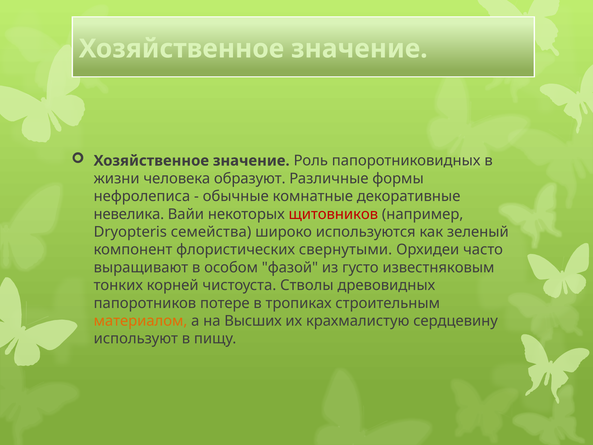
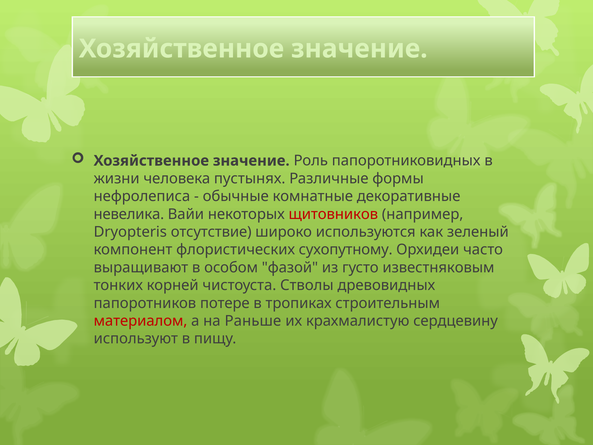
образуют: образуют -> пустынях (250, 178)
семейства: семейства -> отсутствие (211, 232)
свернутыми: свернутыми -> сухопутному (346, 250)
материалом colour: orange -> red (140, 321)
Высших: Высших -> Раньше (253, 321)
